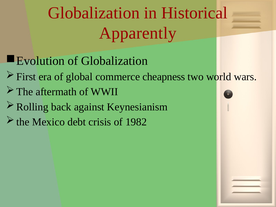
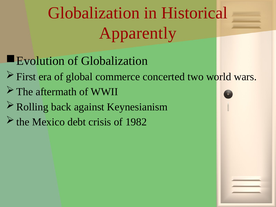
cheapness: cheapness -> concerted (164, 77)
